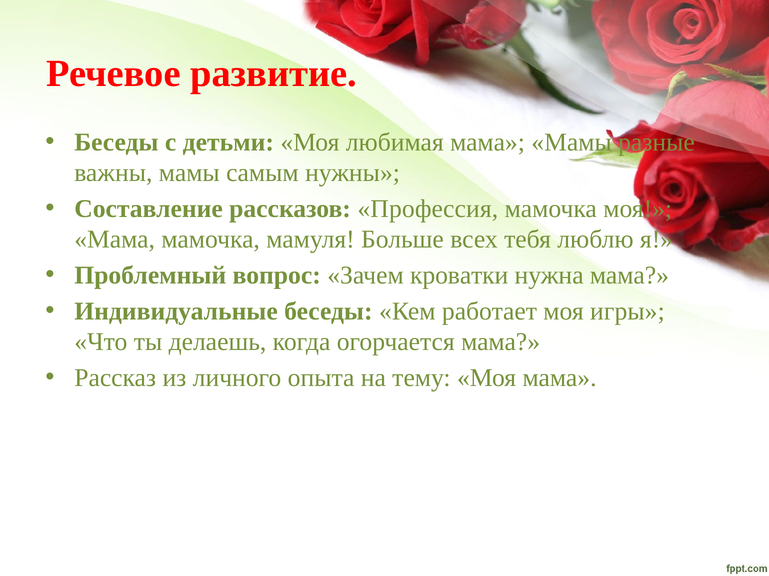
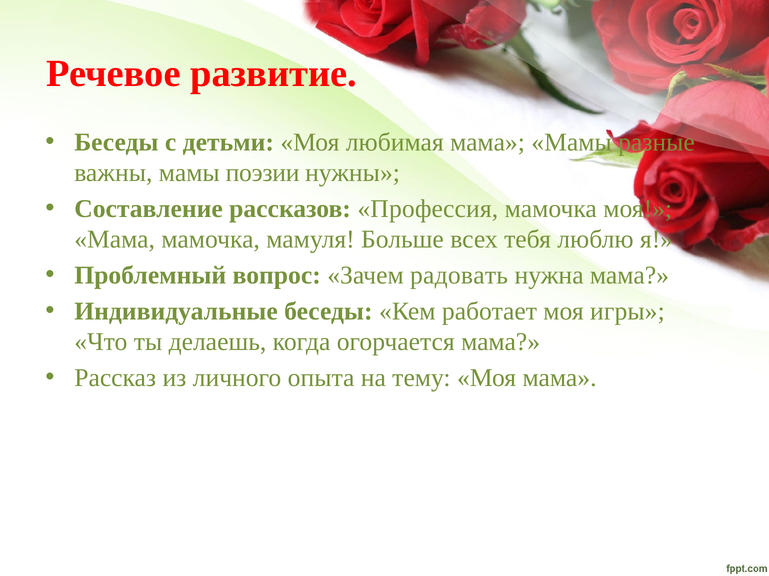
самым: самым -> поэзии (263, 173)
кроватки: кроватки -> радовать (459, 276)
